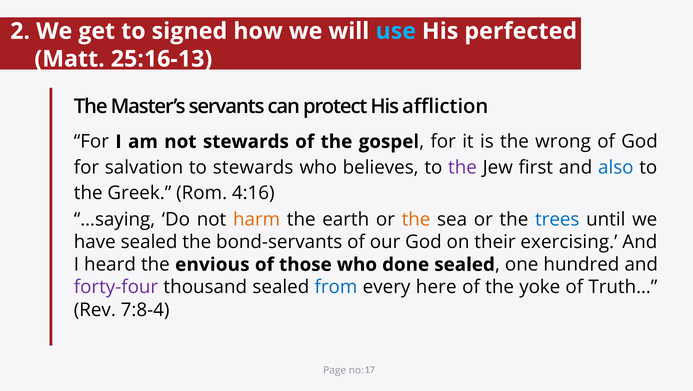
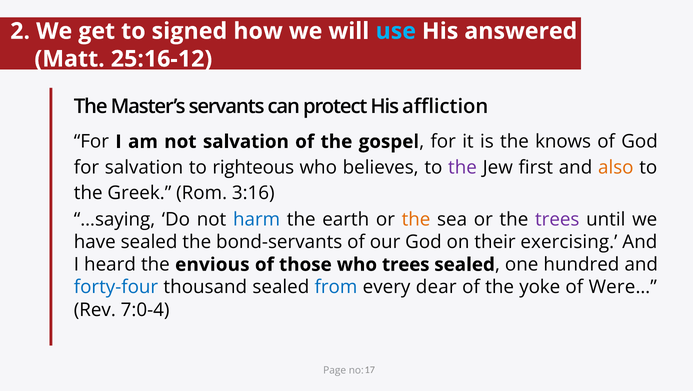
perfected: perfected -> answered (521, 31)
25:16-13: 25:16-13 -> 25:16-12 (162, 59)
not stewards: stewards -> salvation (246, 142)
wrong: wrong -> knows (563, 142)
to stewards: stewards -> righteous (253, 167)
also colour: blue -> orange (616, 167)
4:16: 4:16 -> 3:16 (253, 193)
harm colour: orange -> blue (257, 219)
trees colour: blue -> purple (557, 219)
who done: done -> trees (406, 265)
forty-four colour: purple -> blue (116, 287)
here: here -> dear (436, 287)
Truth…: Truth… -> Were… (623, 287)
7:8-4: 7:8-4 -> 7:0-4 (145, 310)
